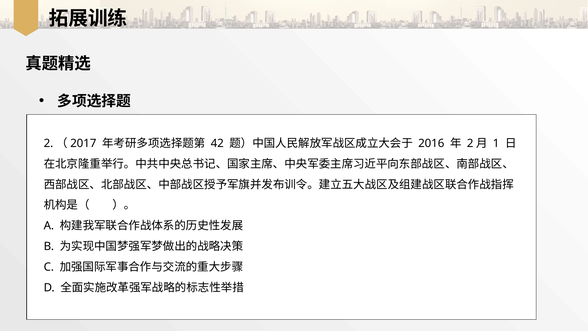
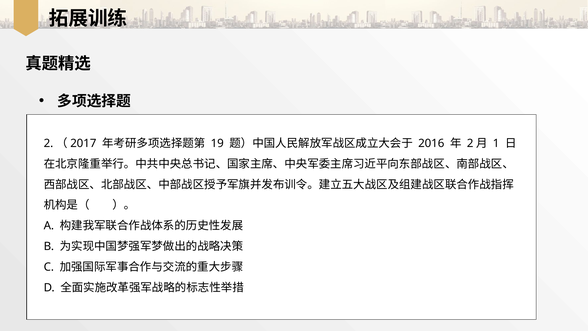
42: 42 -> 19 (217, 143)
